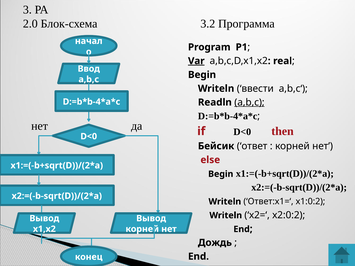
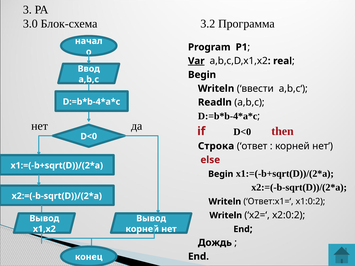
2.0: 2.0 -> 3.0 (30, 24)
a,b,c underline: present -> none (249, 102)
Бейсик: Бейсик -> Строка (216, 146)
